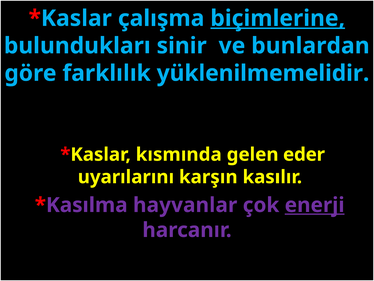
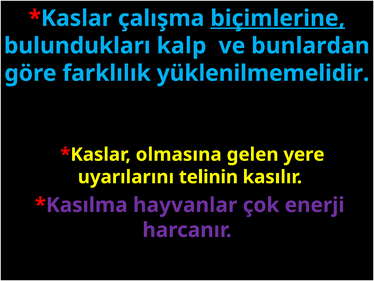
sinir: sinir -> kalp (182, 46)
kısmında: kısmında -> olmasına (179, 154)
eder: eder -> yere (304, 154)
karşın: karşın -> telinin (208, 177)
enerji underline: present -> none (315, 205)
